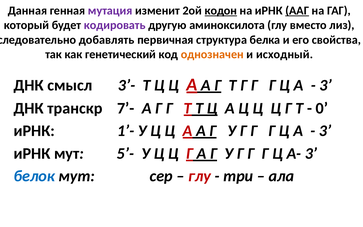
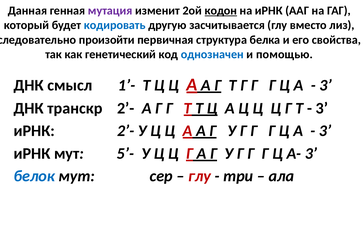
ААГ underline: present -> none (297, 11)
кодировать colour: purple -> blue (115, 25)
аминоксилота: аминоксилота -> засчитывается (227, 25)
добавлять: добавлять -> произойти (107, 40)
однозначен colour: orange -> blue (212, 54)
исходный: исходный -> помощью (285, 54)
3’-: 3’- -> 1’- (127, 85)
транскр 7’-: 7’- -> 2’- (126, 108)
0: 0 -> 3 (322, 108)
иРНК 1’-: 1’- -> 2’- (126, 131)
